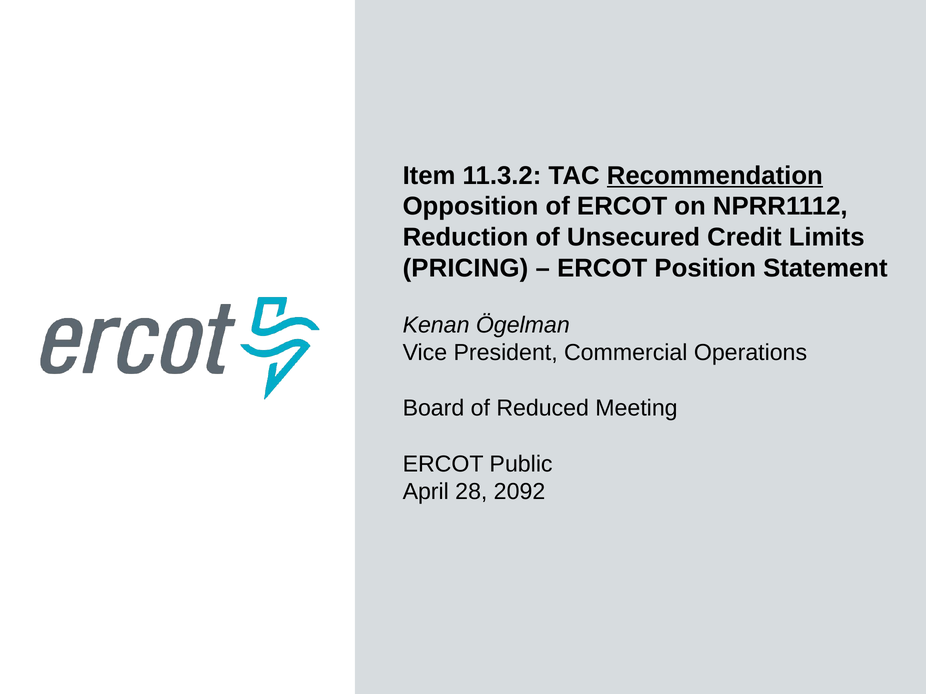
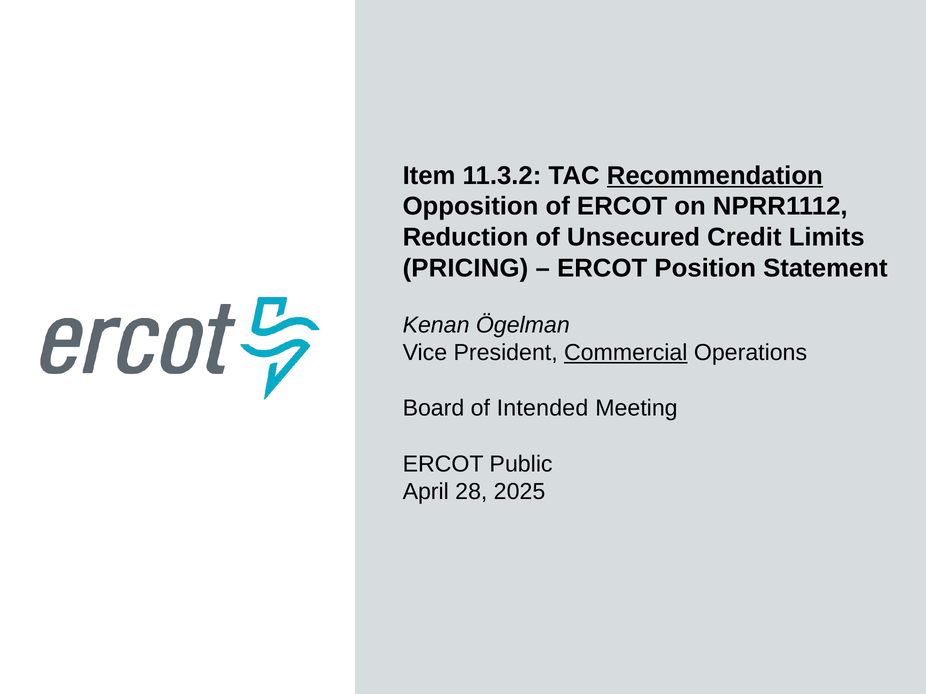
Commercial underline: none -> present (626, 353)
Reduced: Reduced -> Intended (543, 409)
2092: 2092 -> 2025 (520, 492)
